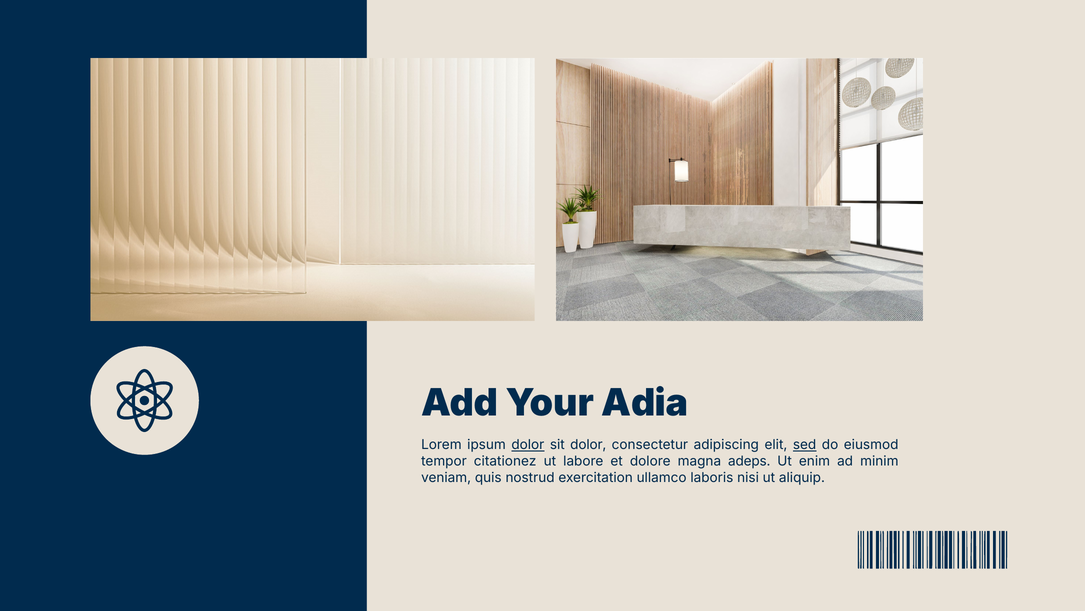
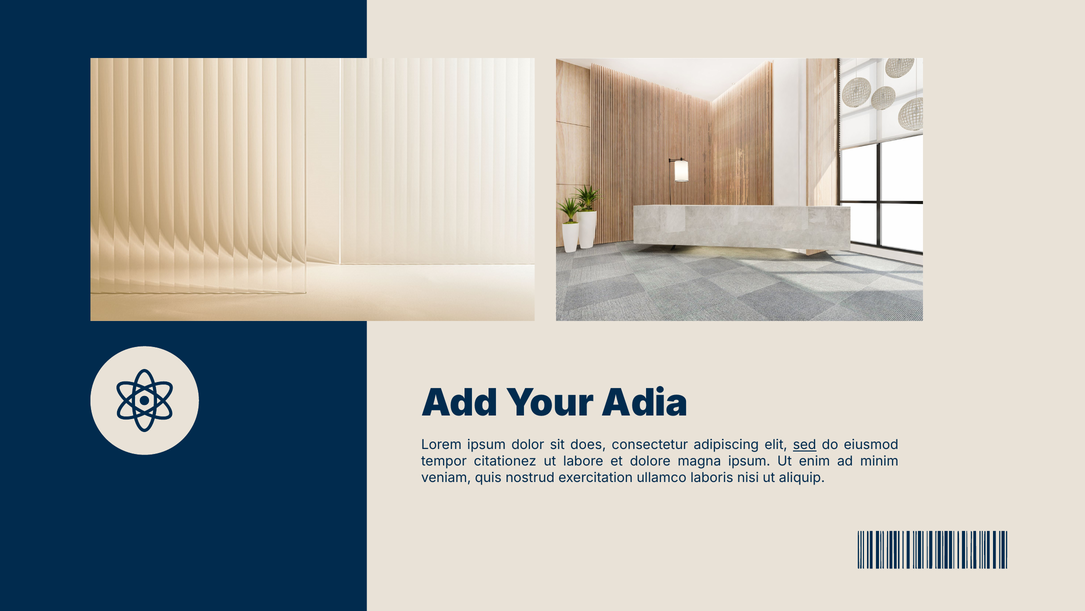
dolor underline: present -> none (528, 445)
sit dolor: dolor -> does (588, 445)
magna adeps: adeps -> ipsum (749, 461)
